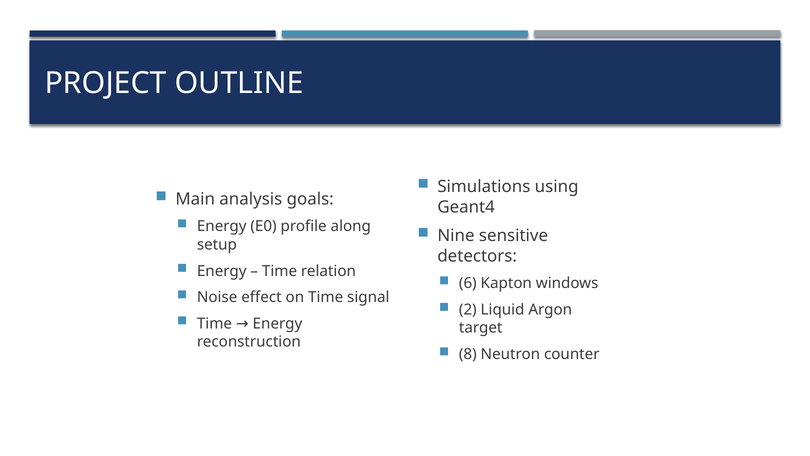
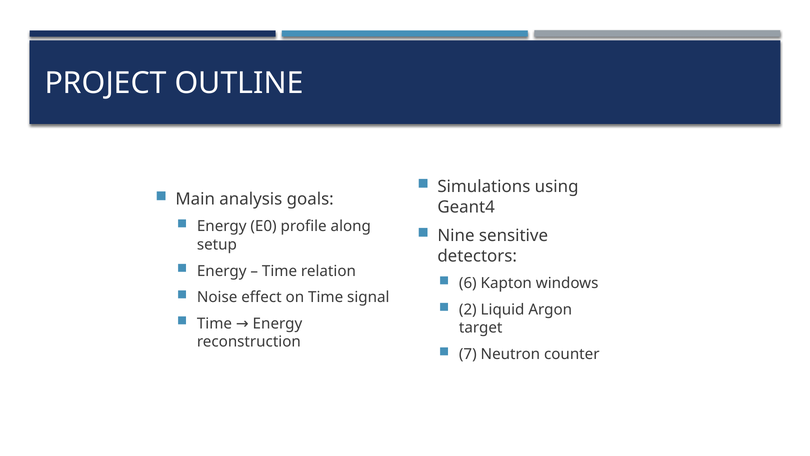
8: 8 -> 7 (468, 354)
